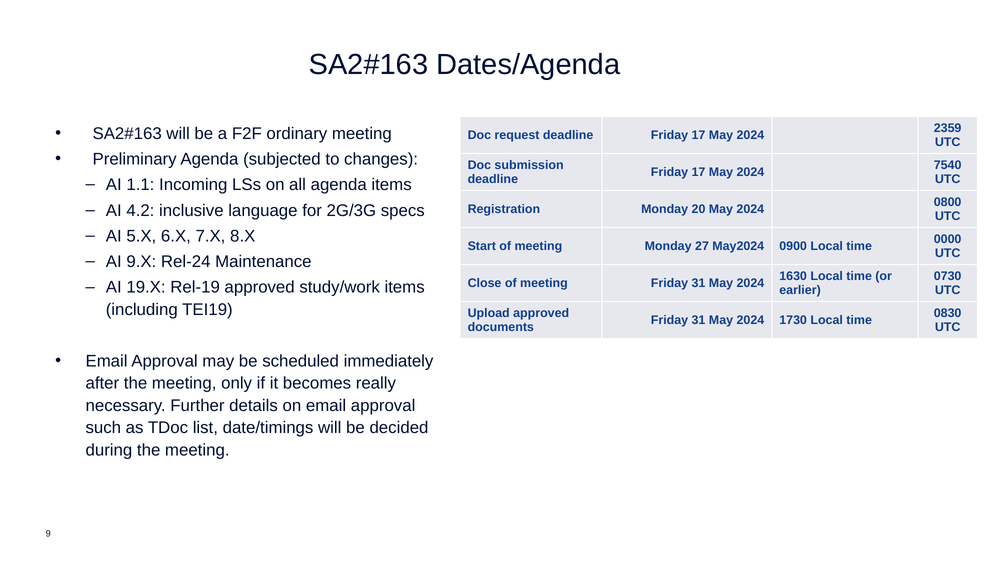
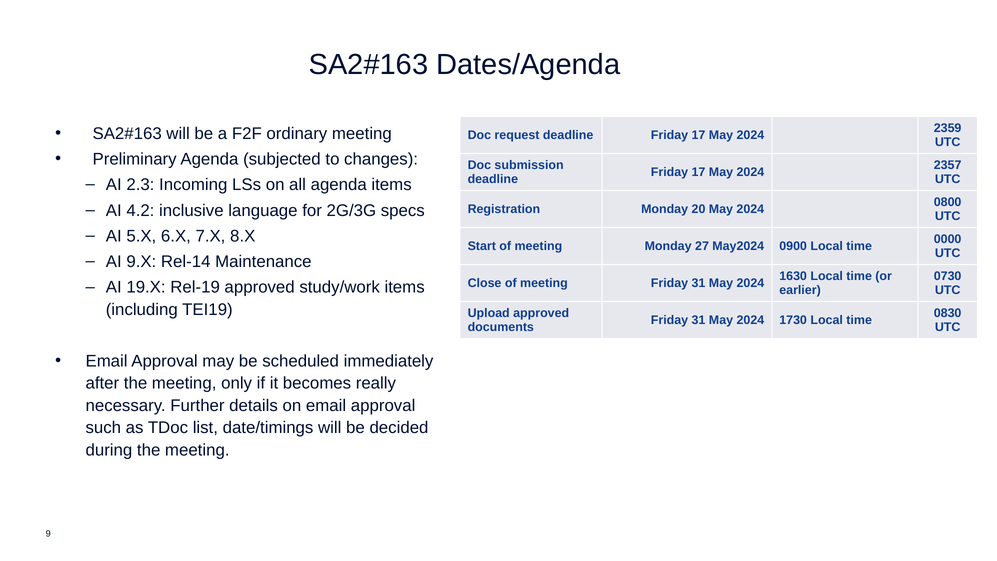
7540: 7540 -> 2357 (948, 165)
1.1: 1.1 -> 2.3 (140, 185)
Rel-24: Rel-24 -> Rel-14 (186, 262)
